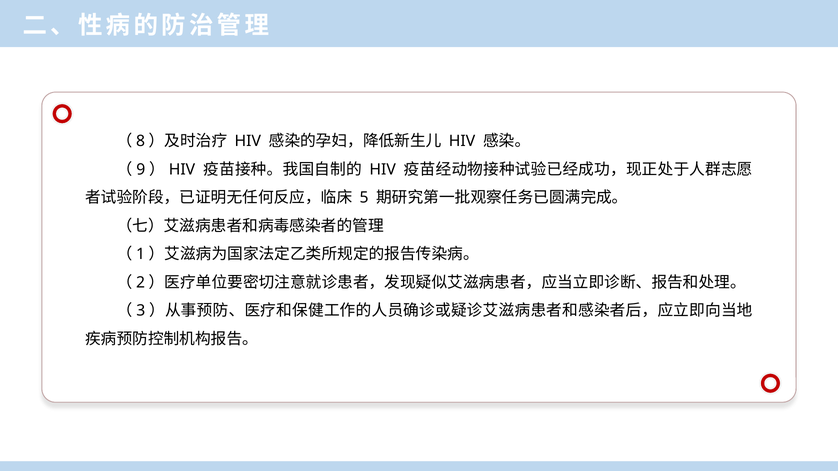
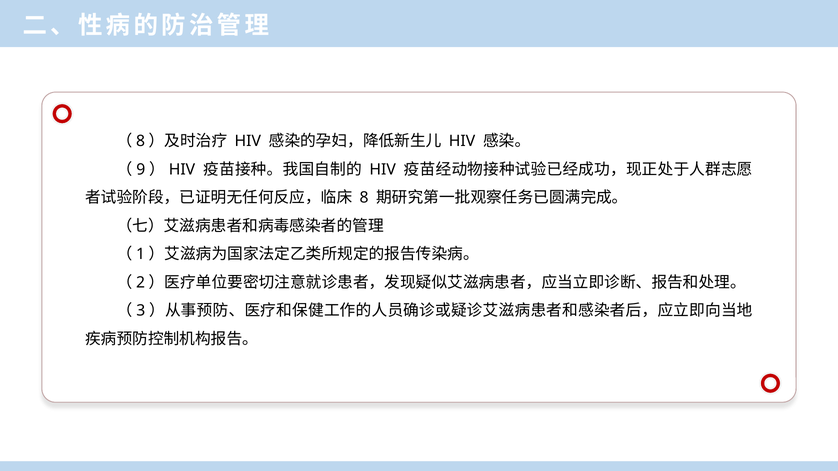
5: 5 -> 8 (364, 198)
